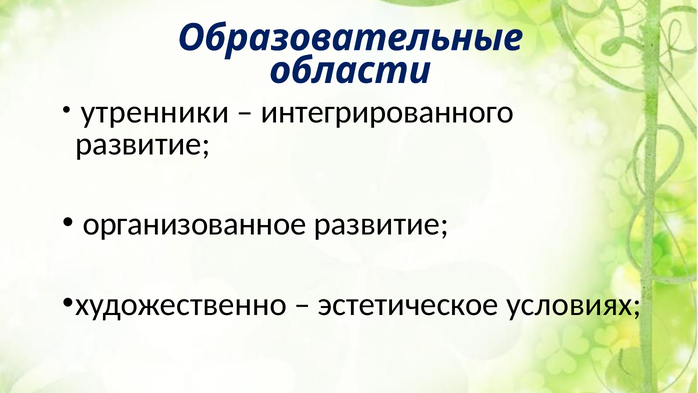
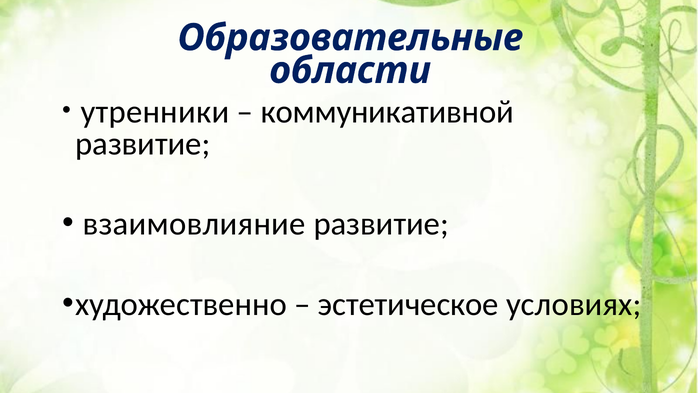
интегрированного: интегрированного -> коммуникативной (387, 112)
организованное: организованное -> взаимовлияние (194, 224)
